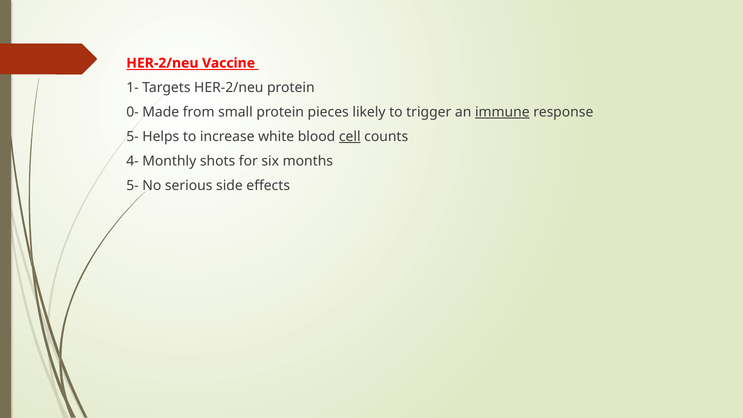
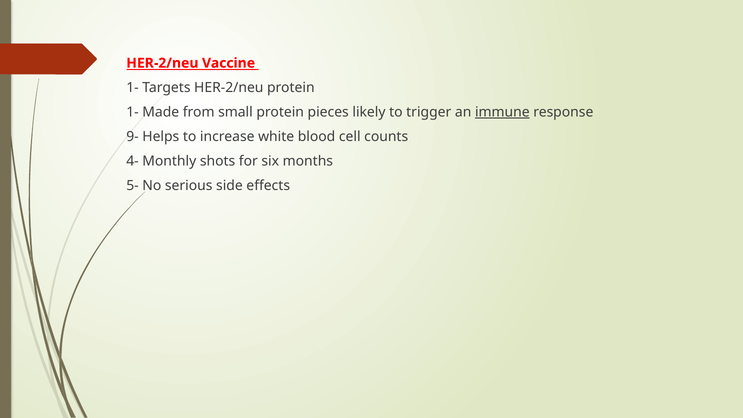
0-: 0- -> 1- (133, 112)
5-: 5- -> 9- (133, 136)
cell underline: present -> none (350, 136)
